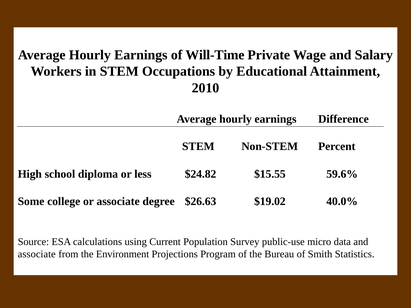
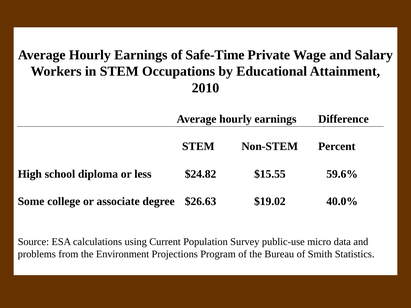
Will-Time: Will-Time -> Safe-Time (215, 55)
associate: associate -> problems (37, 254)
